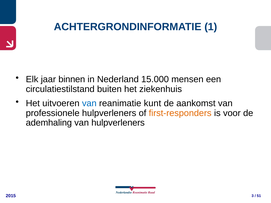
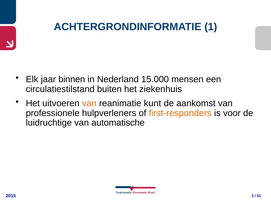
van colour: blue -> orange (89, 103)
ademhaling: ademhaling -> luidruchtige (49, 123)
van hulpverleners: hulpverleners -> automatische (118, 123)
